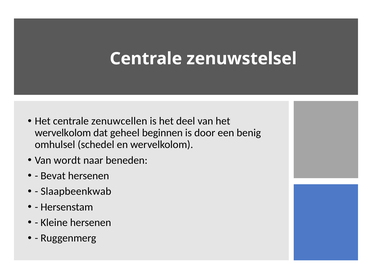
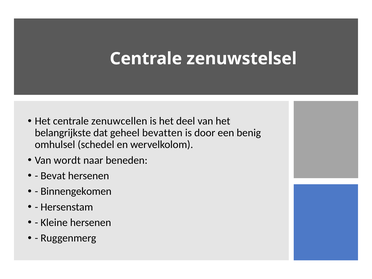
wervelkolom: wervelkolom -> belangrijkste (63, 133)
beginnen: beginnen -> bevatten (162, 133)
Slaapbeenkwab: Slaapbeenkwab -> Binnengekomen (76, 191)
